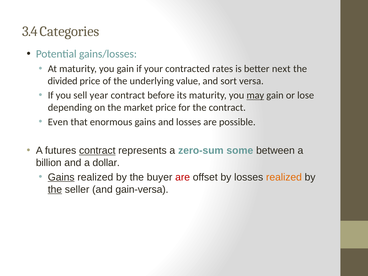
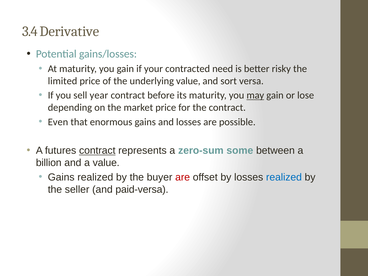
Categories: Categories -> Derivative (69, 31)
rates: rates -> need (223, 69)
next: next -> risky (281, 69)
divided: divided -> limited (63, 81)
a dollar: dollar -> value (106, 163)
Gains underline: present -> none (61, 177)
realized colour: orange -> blue (284, 177)
the underline: present -> none (55, 189)
gain-versa: gain-versa -> paid-versa (142, 189)
